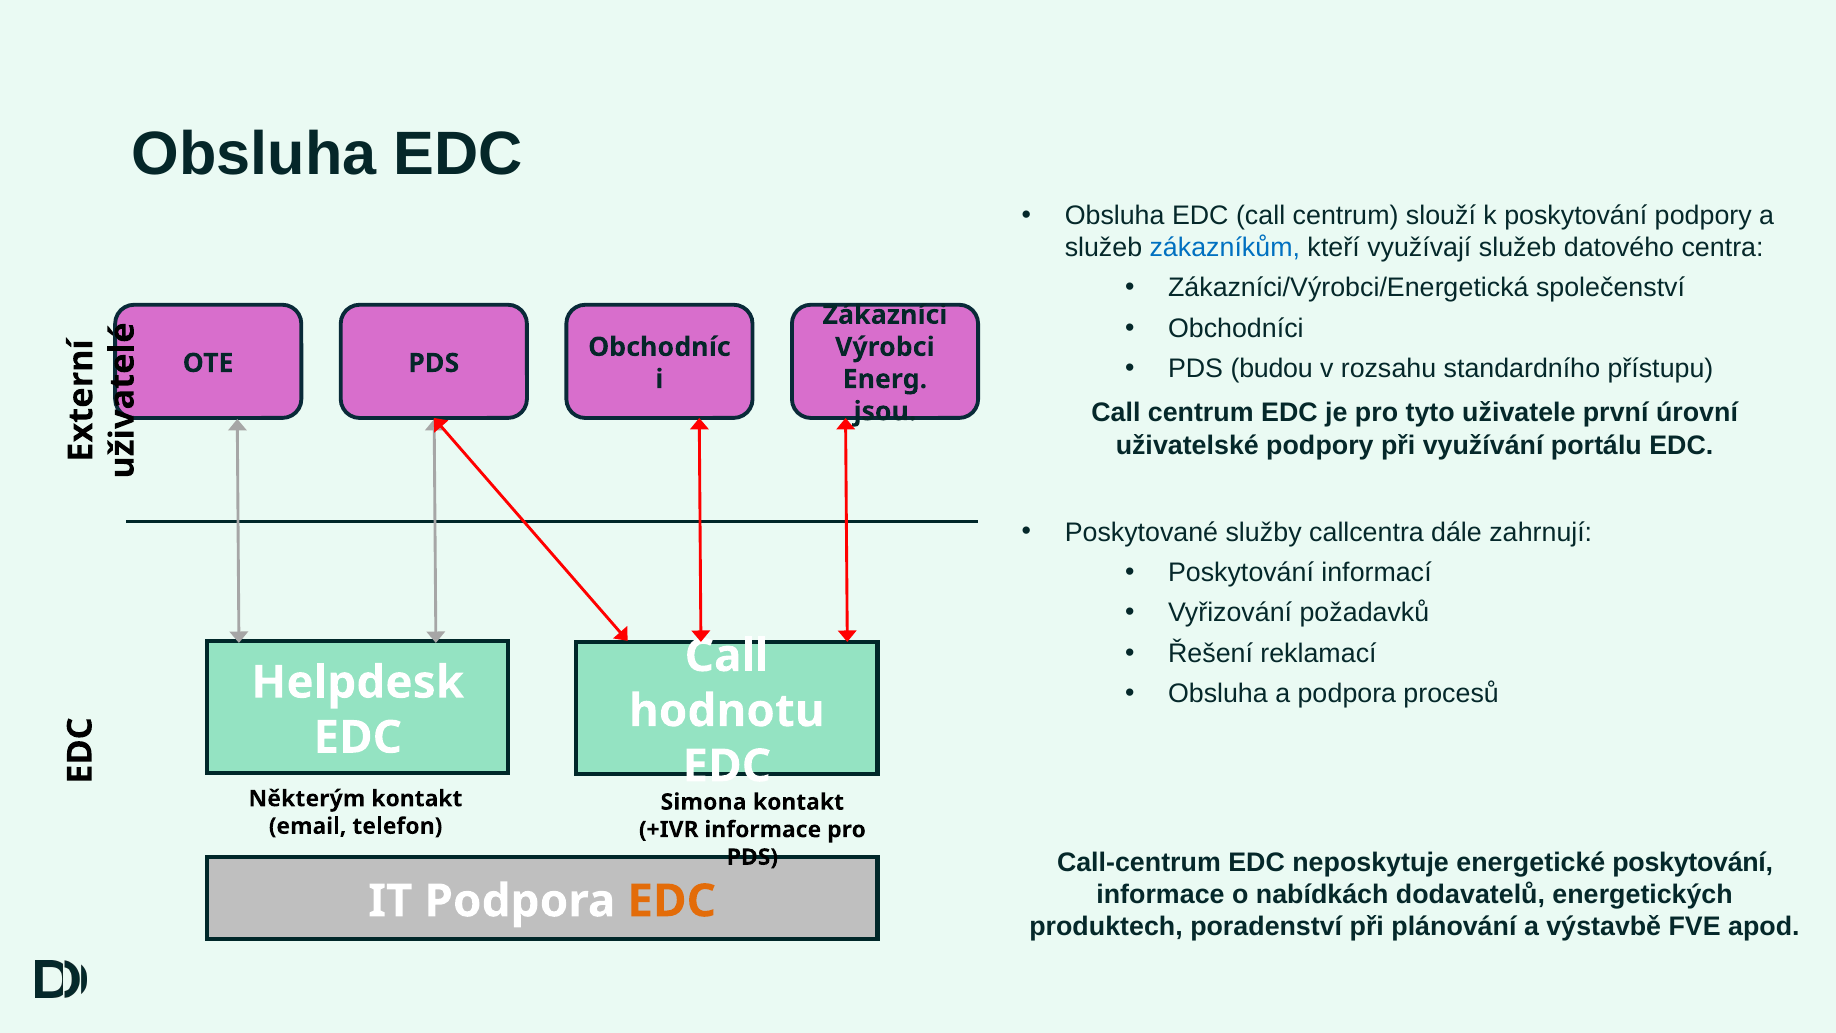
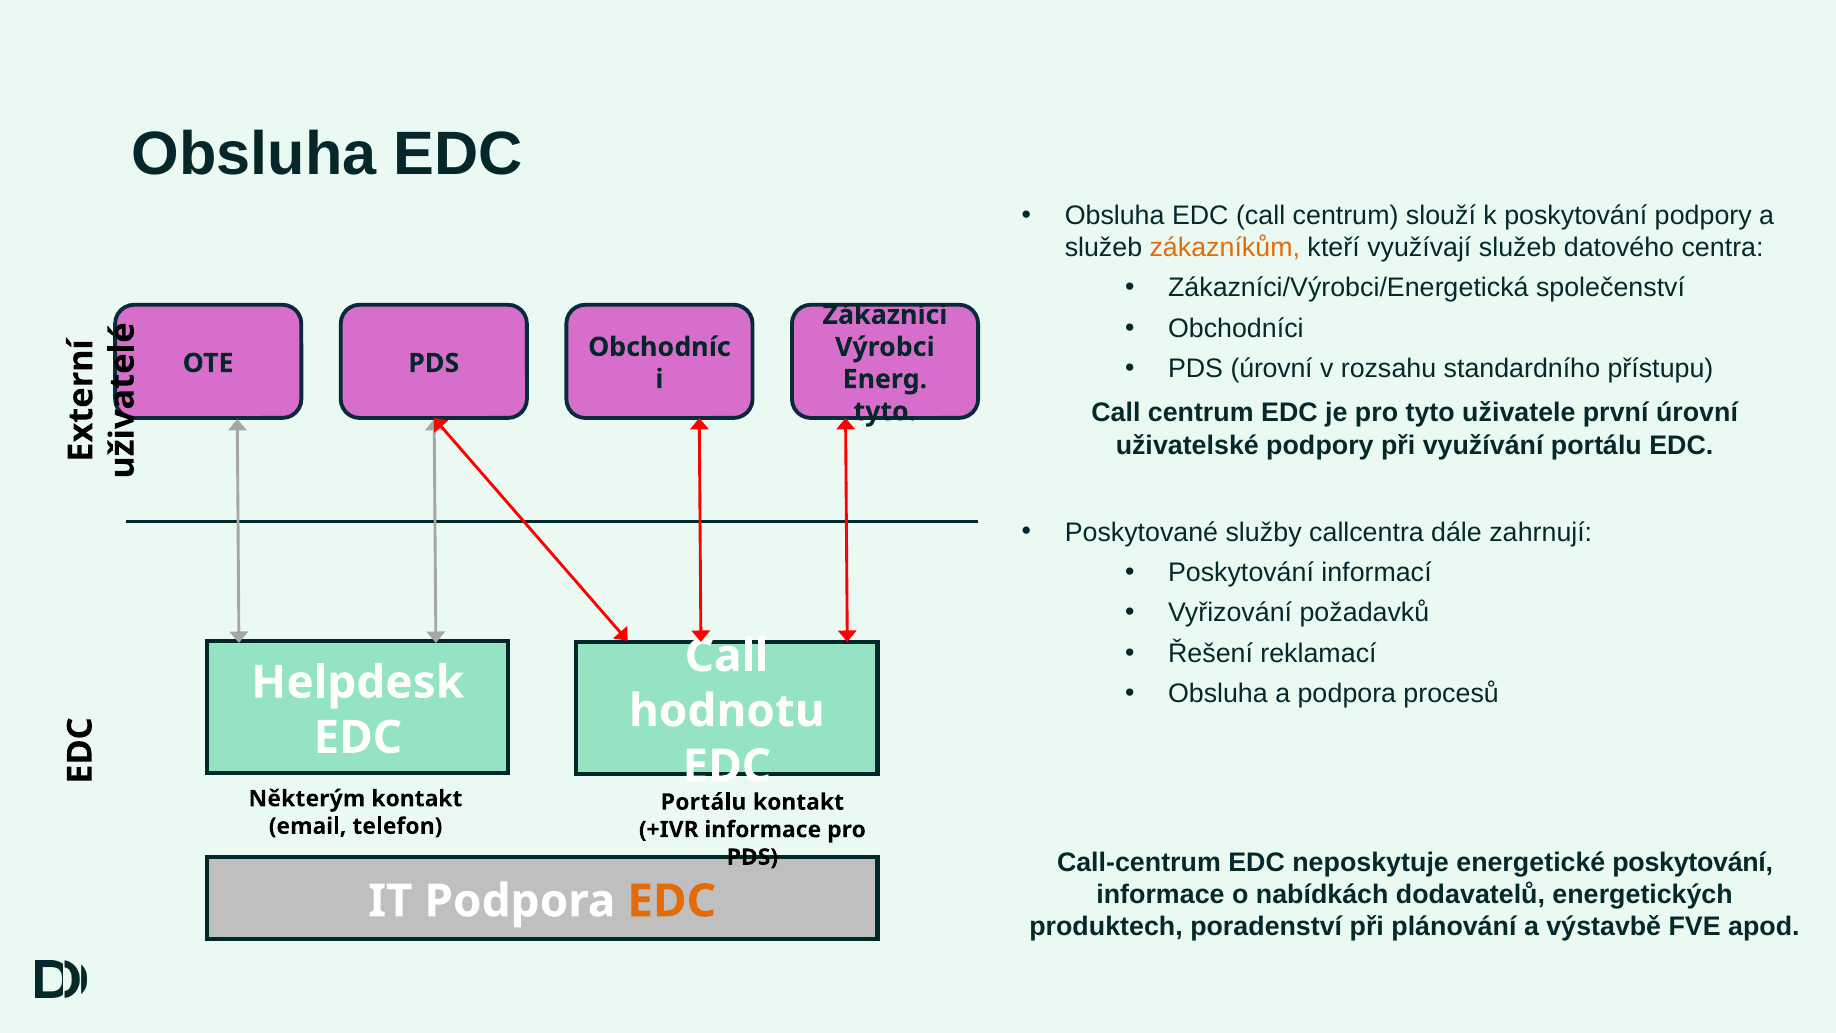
zákazníkům colour: blue -> orange (1225, 248)
PDS budou: budou -> úrovní (1272, 369)
jsou: jsou -> tyto (885, 411)
Simona: Simona -> Portálu (704, 802)
